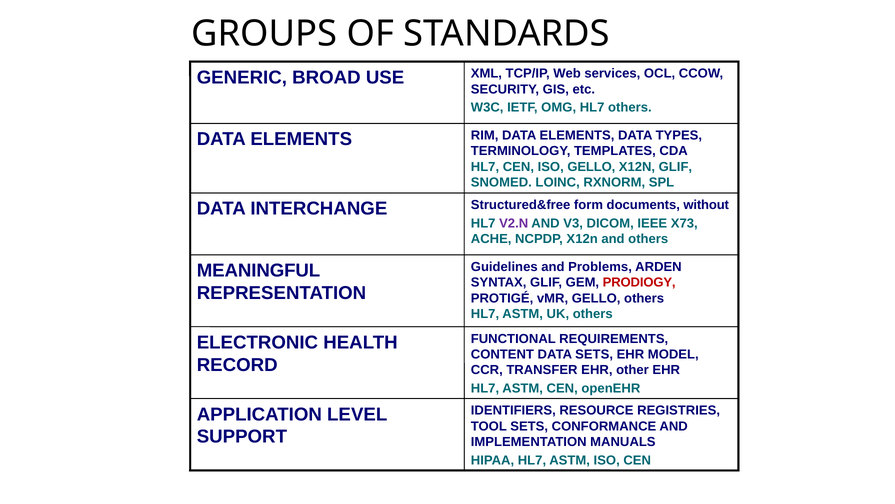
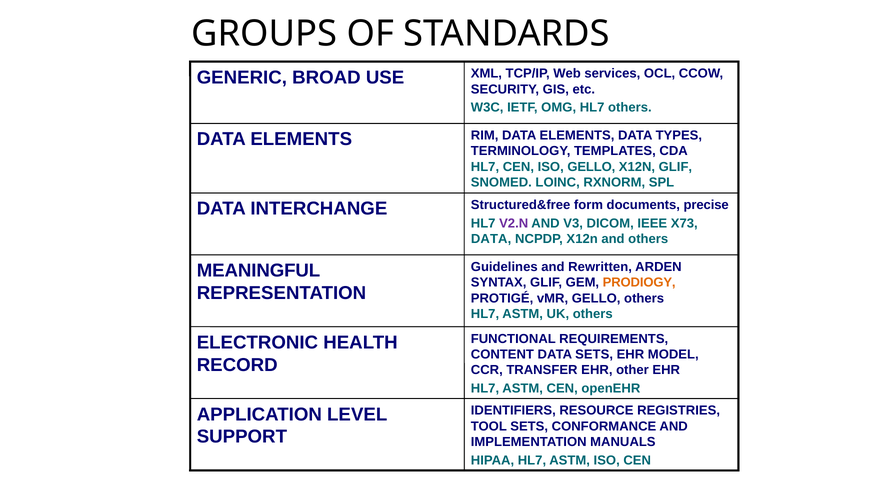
without: without -> precise (706, 205)
ACHE: ACHE -> DATA (491, 239)
Problems: Problems -> Rewritten (600, 267)
PRODIOGY colour: red -> orange (639, 282)
